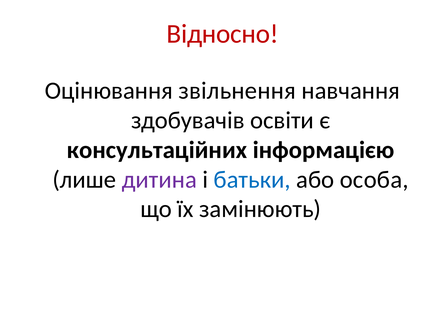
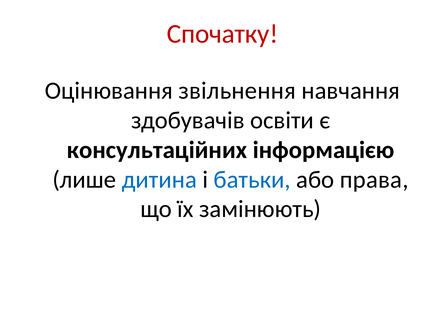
Відносно: Відносно -> Спочатку (223, 34)
дитина colour: purple -> blue (159, 180)
особа: особа -> права (374, 180)
